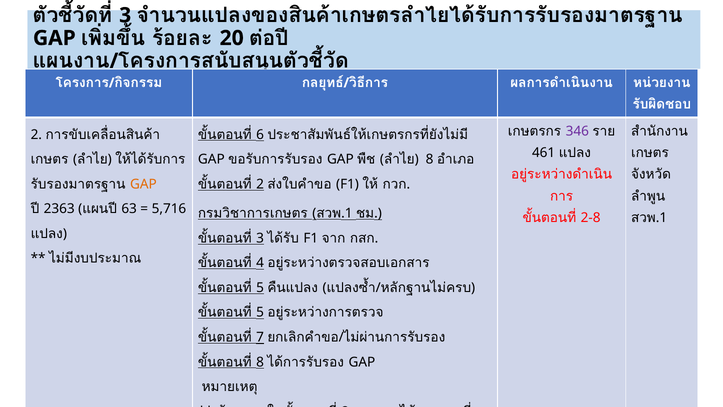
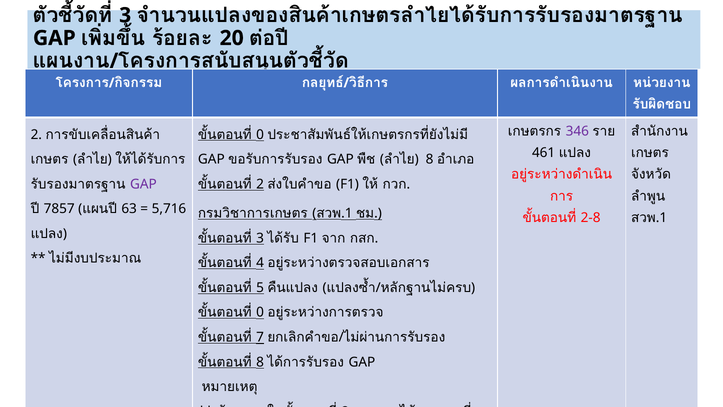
6: 6 -> 0 (260, 135)
GAP colour: orange -> purple (143, 184)
2363: 2363 -> 7857 (59, 209)
5: 5 -> 0 (260, 312)
